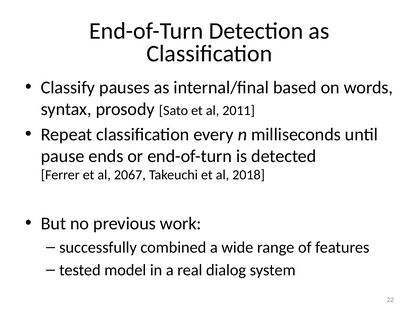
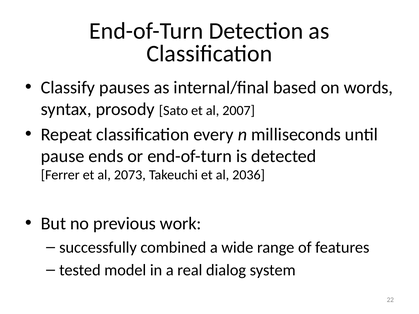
2011: 2011 -> 2007 (239, 111)
2067: 2067 -> 2073 (130, 175)
2018: 2018 -> 2036 (249, 175)
